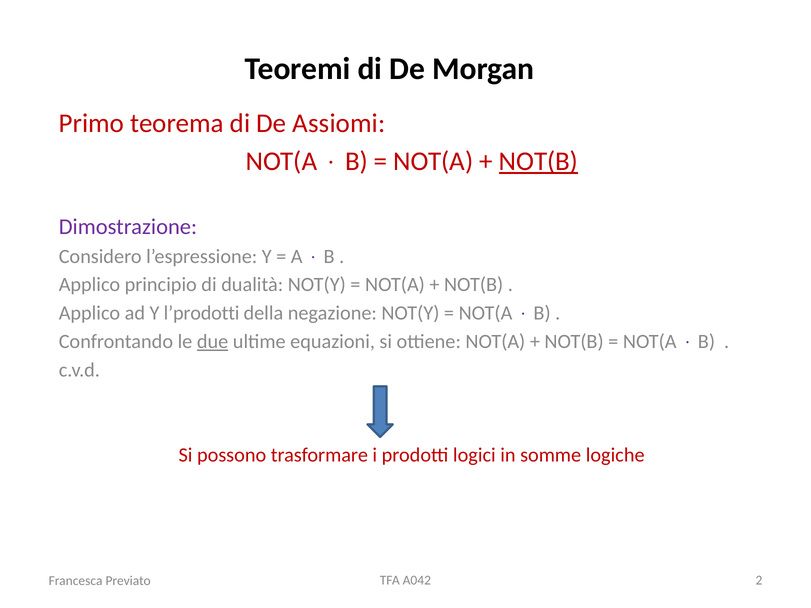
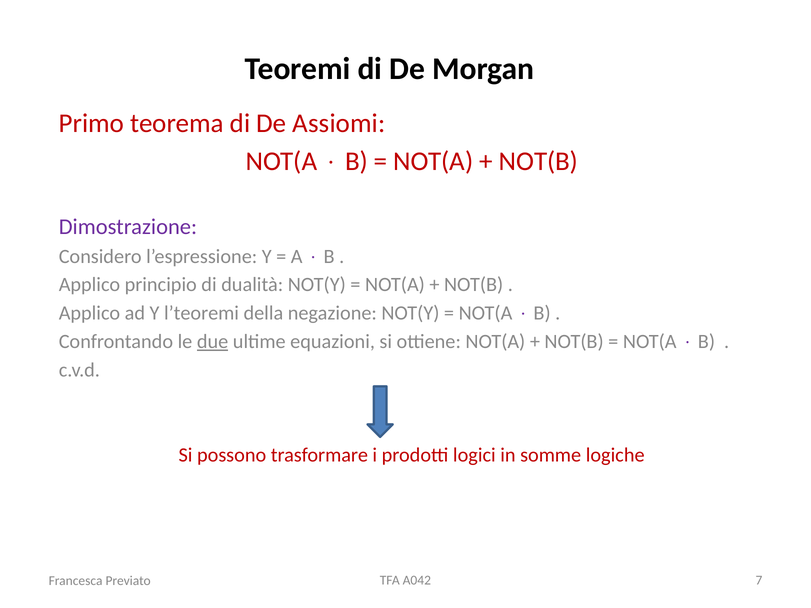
NOT(B underline: present -> none (538, 161)
l’prodotti: l’prodotti -> l’teoremi (202, 313)
2: 2 -> 7 (759, 581)
